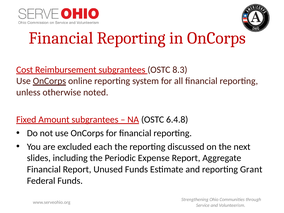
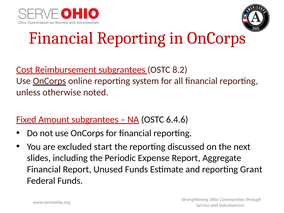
8.3: 8.3 -> 8.2 (180, 70)
6.4.8: 6.4.8 -> 6.4.6 (177, 120)
each: each -> start (103, 147)
